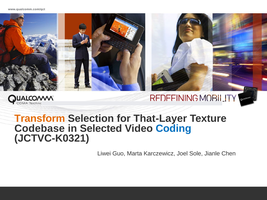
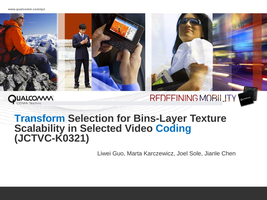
Transform colour: orange -> blue (40, 119)
That-Layer: That-Layer -> Bins-Layer (160, 119)
Codebase: Codebase -> Scalability (40, 129)
